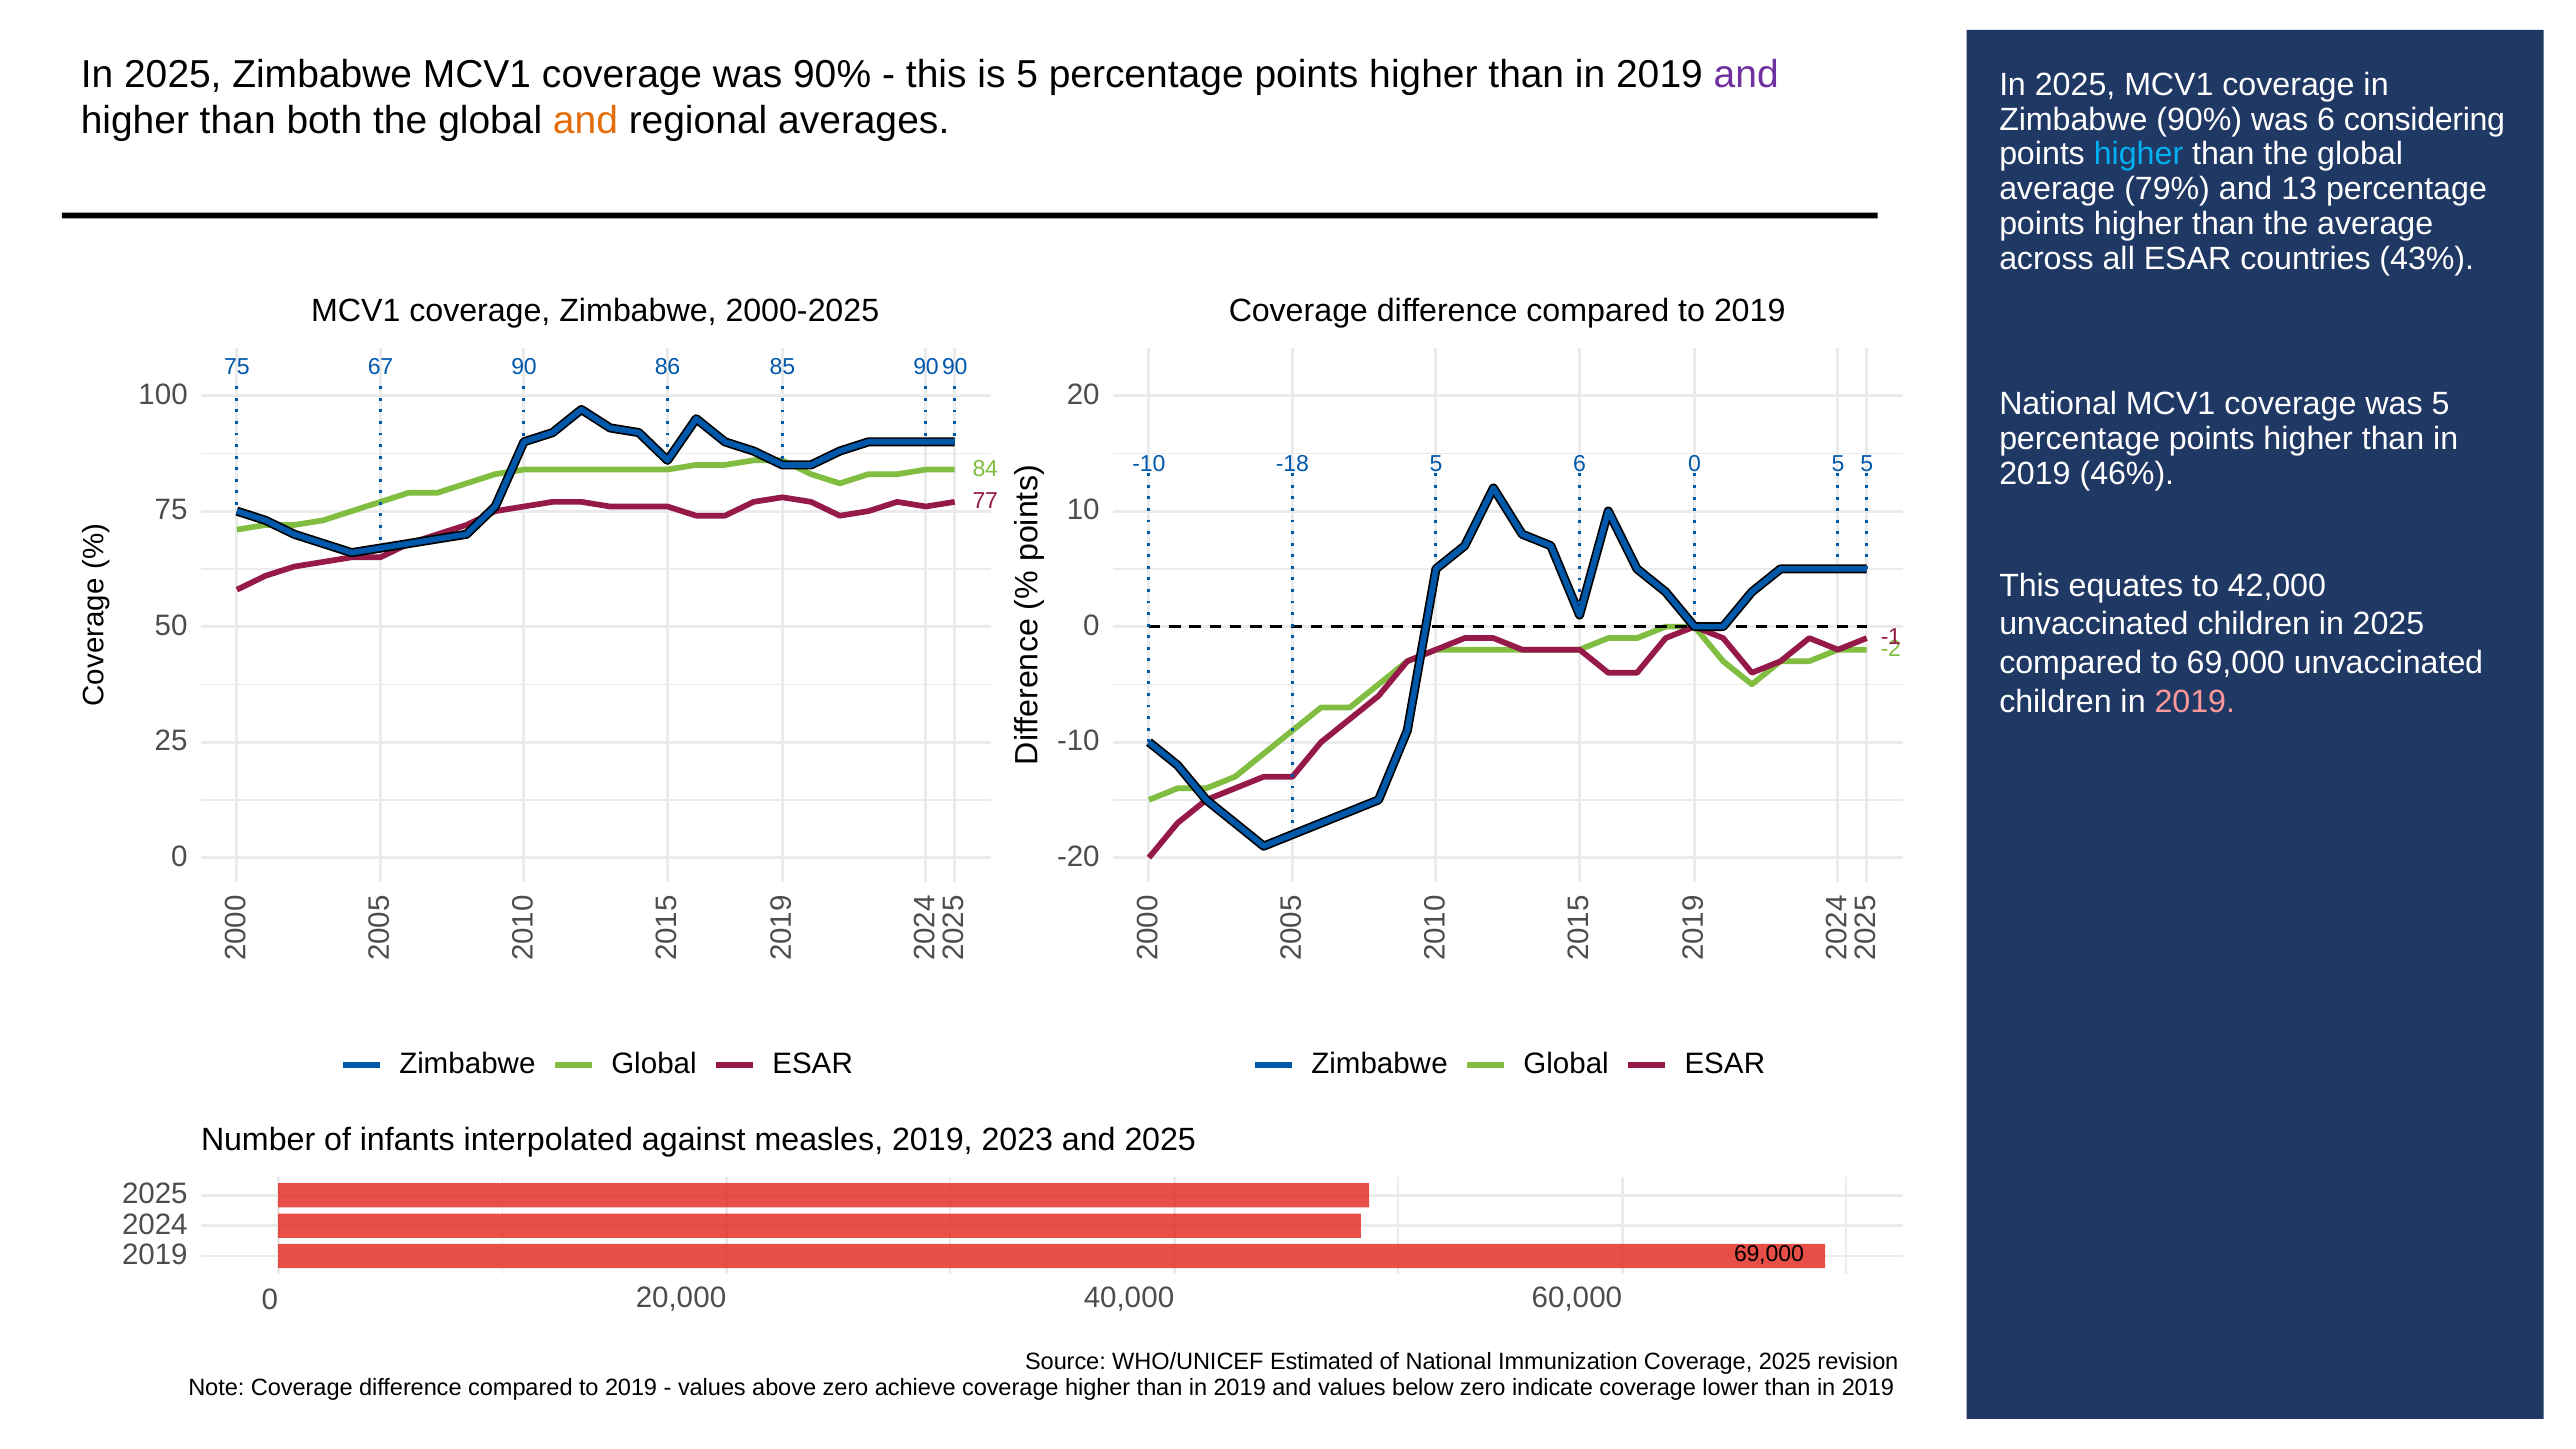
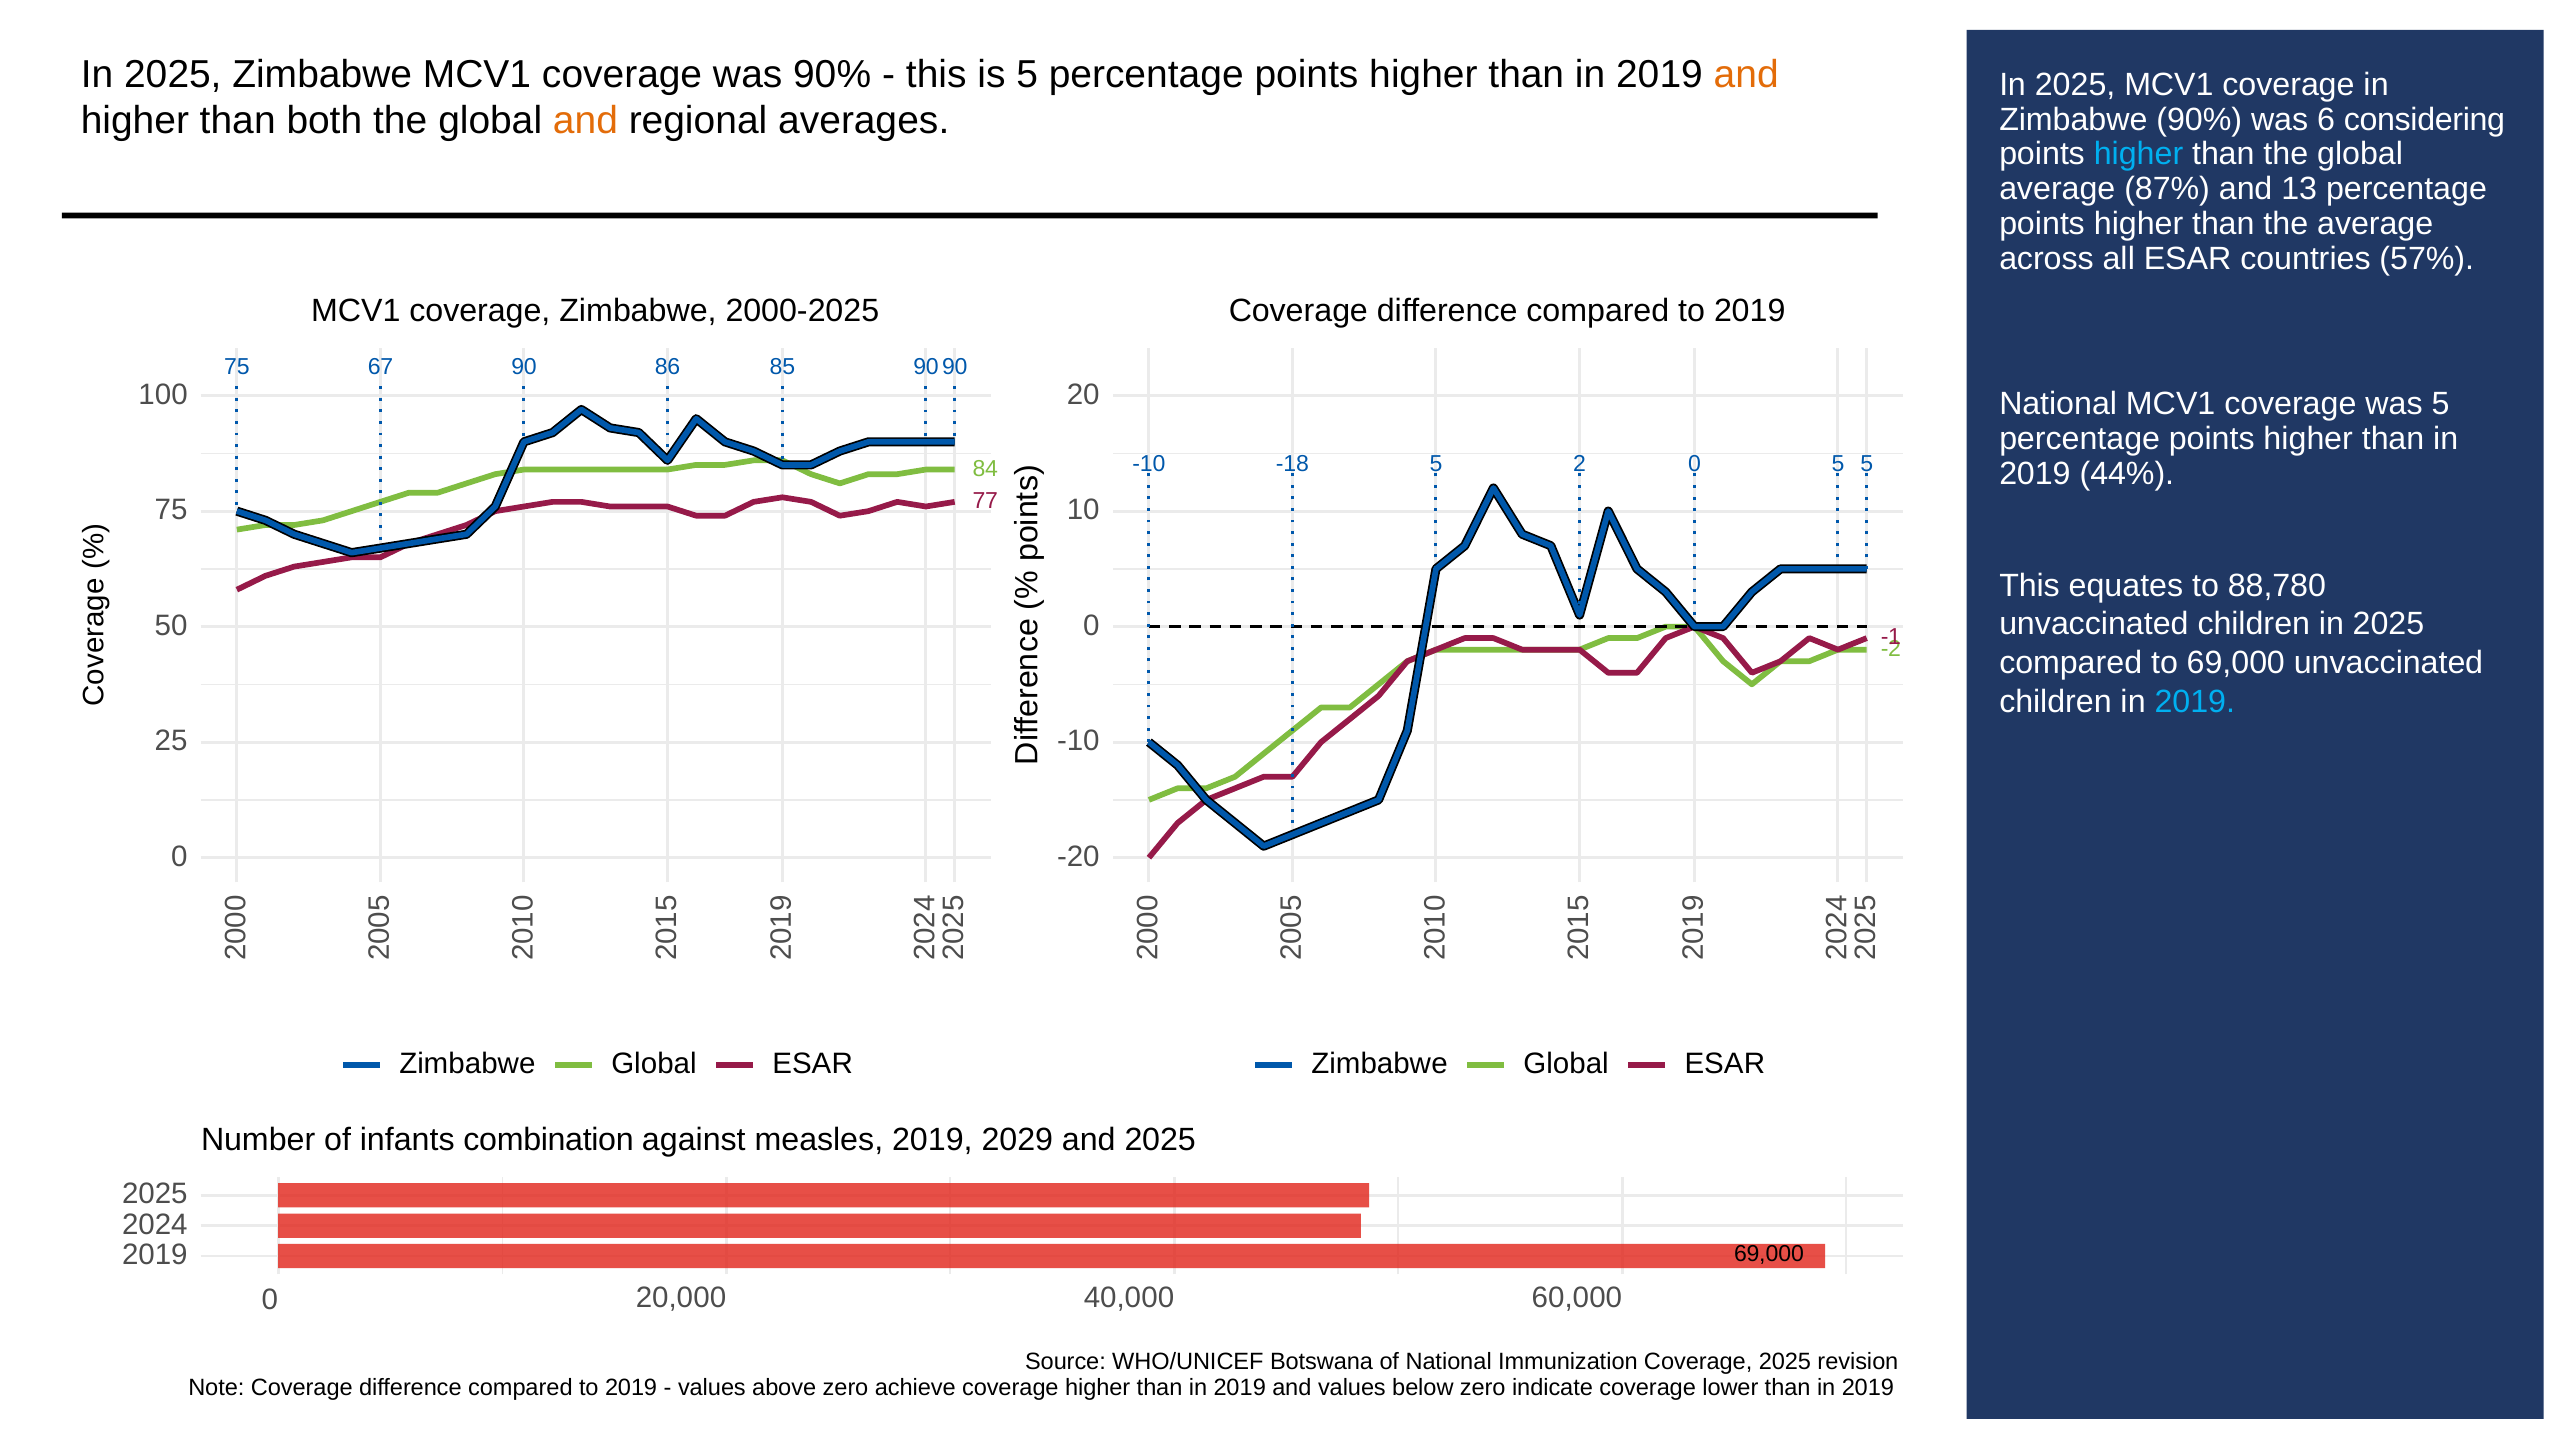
and colour: purple -> orange (1746, 74)
79%: 79% -> 87% (2167, 189)
43%: 43% -> 57% (2427, 258)
-18 5 6: 6 -> 2 (1580, 464)
46%: 46% -> 44% (2127, 474)
42,000: 42,000 -> 88,780 (2277, 585)
2019 colour: pink -> light blue (2195, 701)
interpolated: interpolated -> combination (549, 1140)
2023: 2023 -> 2029 (1017, 1140)
Estimated: Estimated -> Botswana (1322, 1362)
